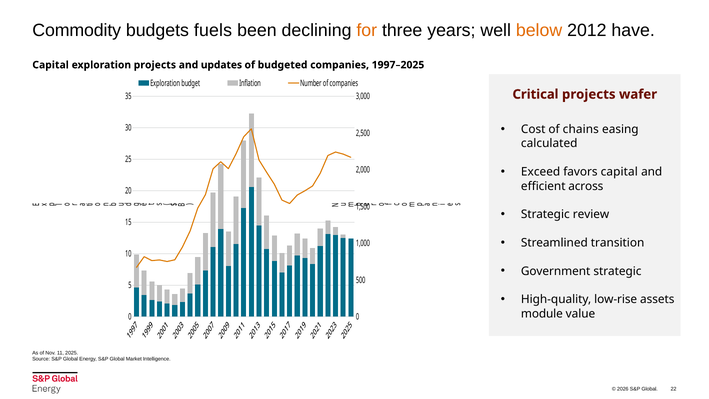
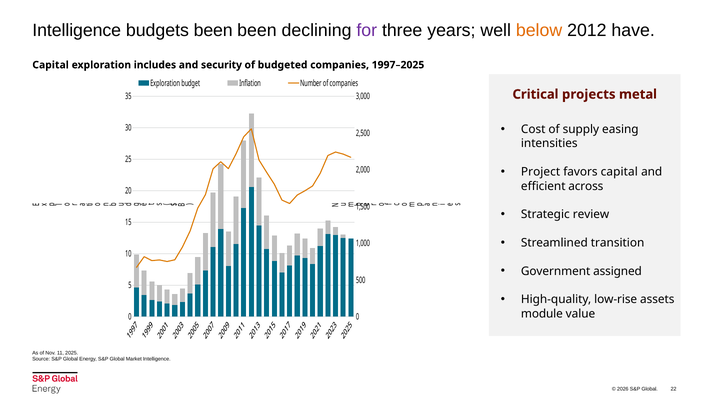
Commodity: Commodity -> Intelligence (77, 30)
budgets fuels: fuels -> been (213, 30)
for colour: orange -> purple (367, 30)
exploration projects: projects -> includes (155, 65)
updates: updates -> security (221, 65)
wafer: wafer -> metal (638, 94)
chains: chains -> supply (581, 129)
calculated: calculated -> intensities (549, 144)
Exceed: Exceed -> Project (541, 172)
Government strategic: strategic -> assigned (617, 271)
